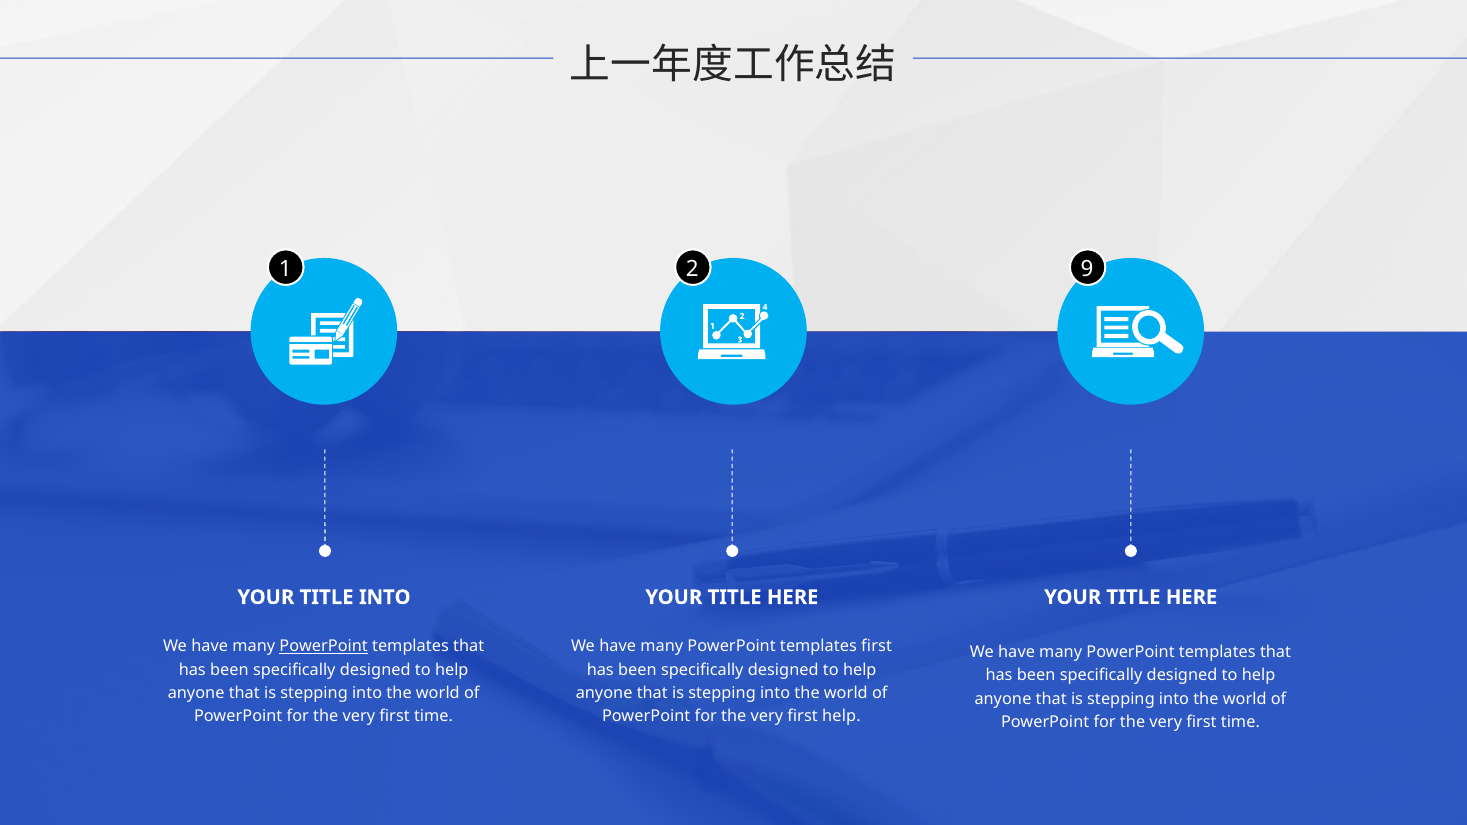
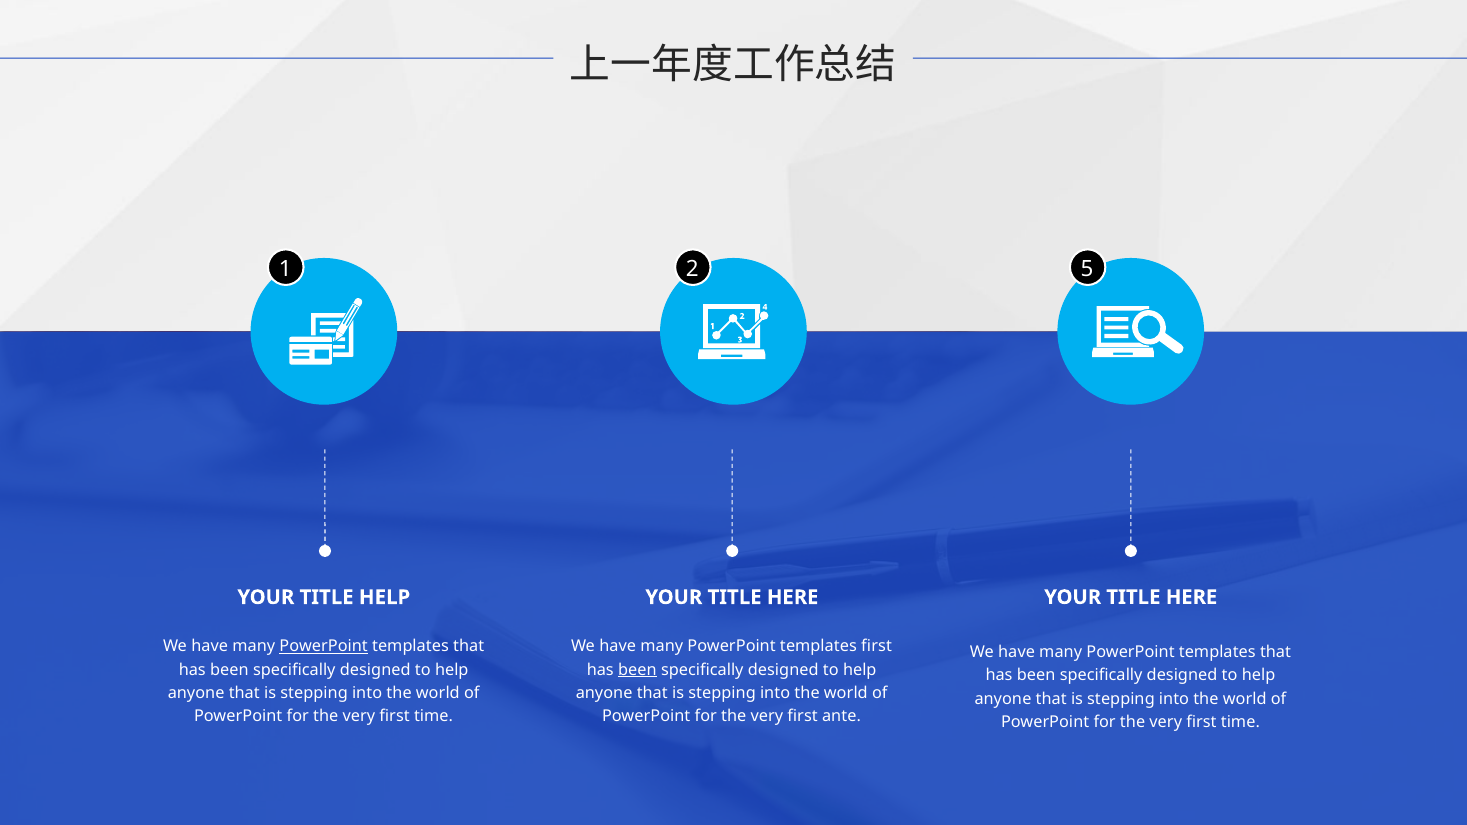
9: 9 -> 5 (1087, 269)
TITLE INTO: INTO -> HELP (385, 597)
been underline: none -> present (637, 670)
first help: help -> ante (841, 716)
